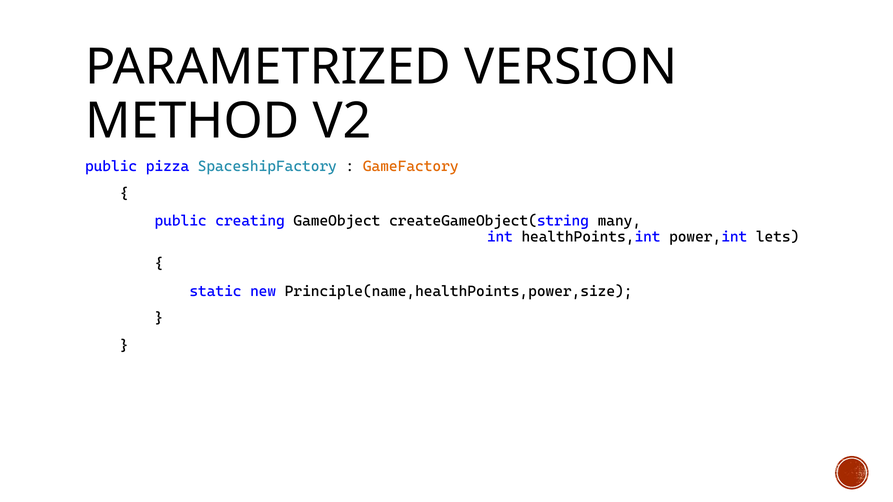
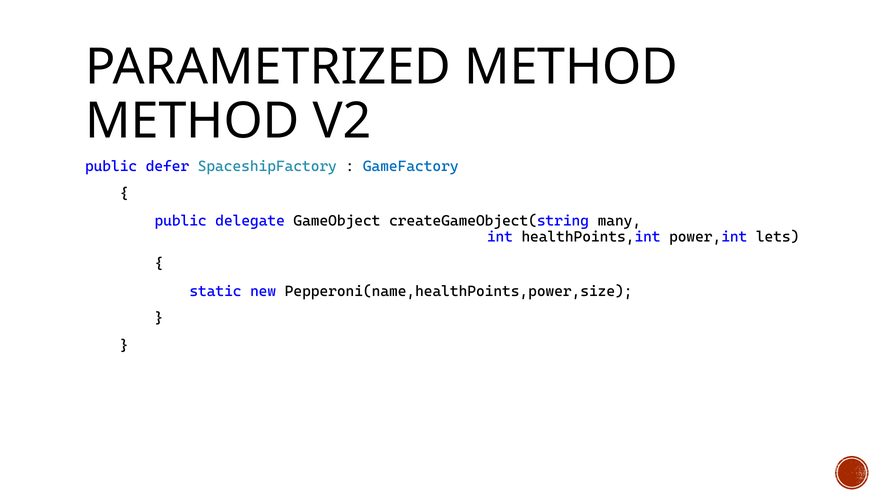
PARAMETRIZED VERSION: VERSION -> METHOD (571, 67)
pizza: pizza -> defer (167, 167)
GameFactory colour: orange -> blue (411, 167)
creating: creating -> delegate (250, 221)
Principle(name,healthPoints,power,size: Principle(name,healthPoints,power,size -> Pepperoni(name,healthPoints,power,size (459, 291)
